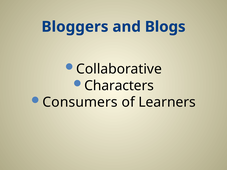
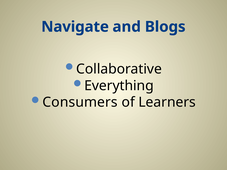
Bloggers: Bloggers -> Navigate (75, 27)
Characters: Characters -> Everything (119, 86)
